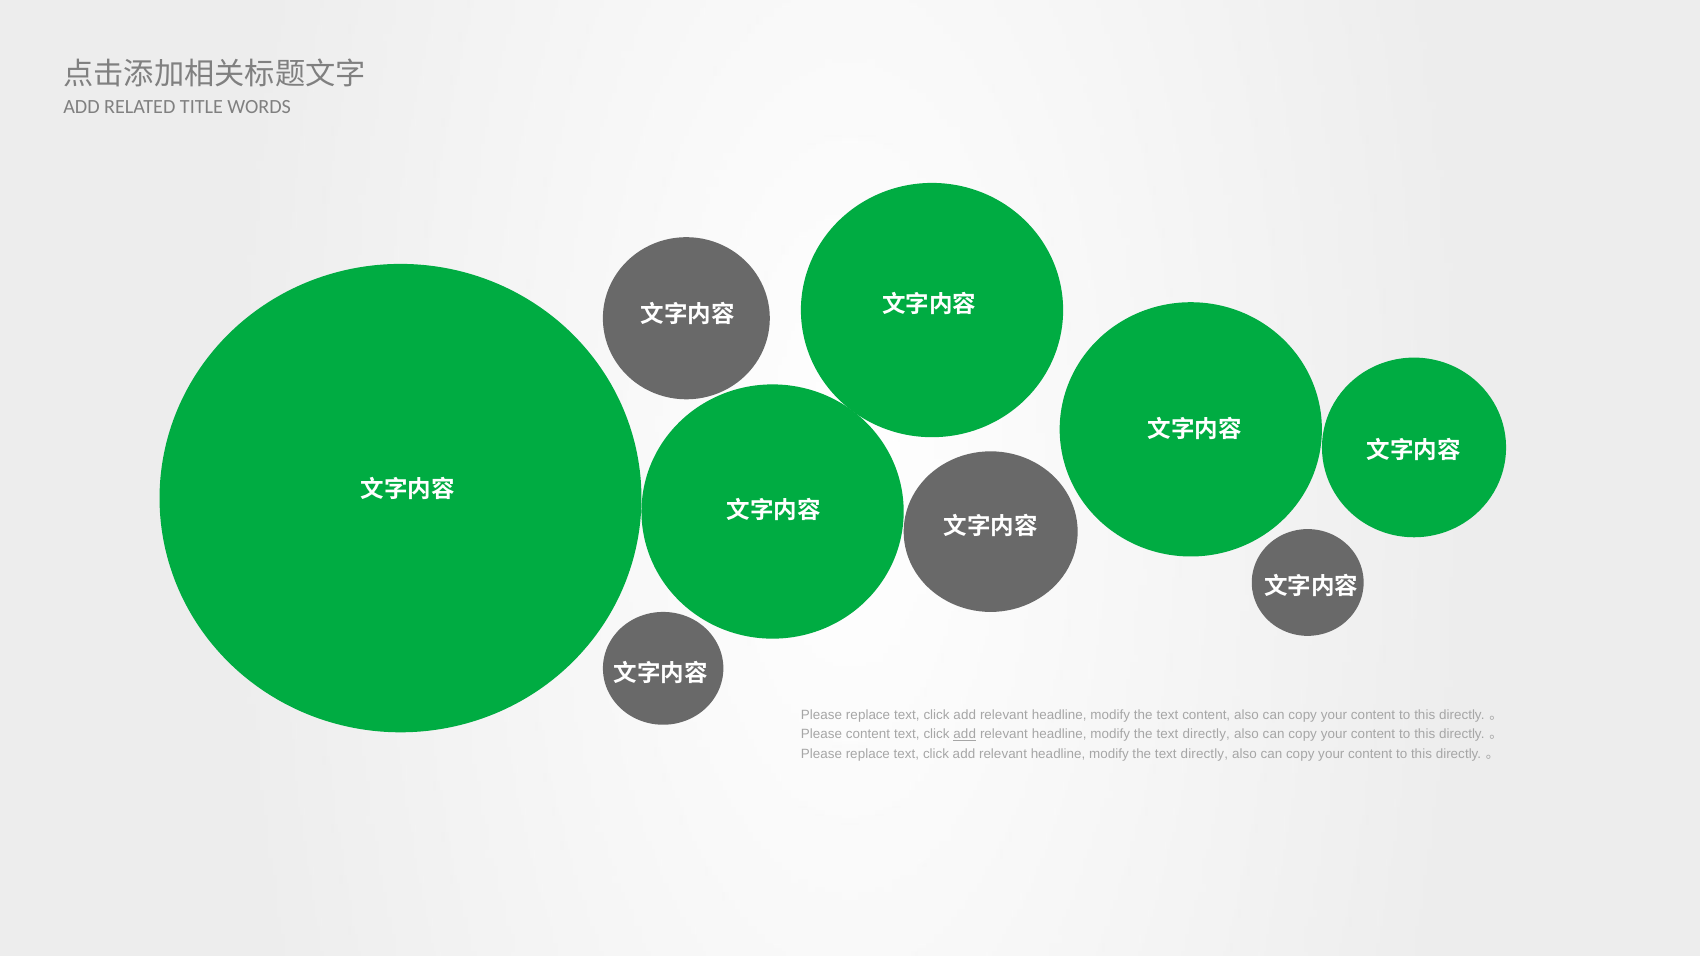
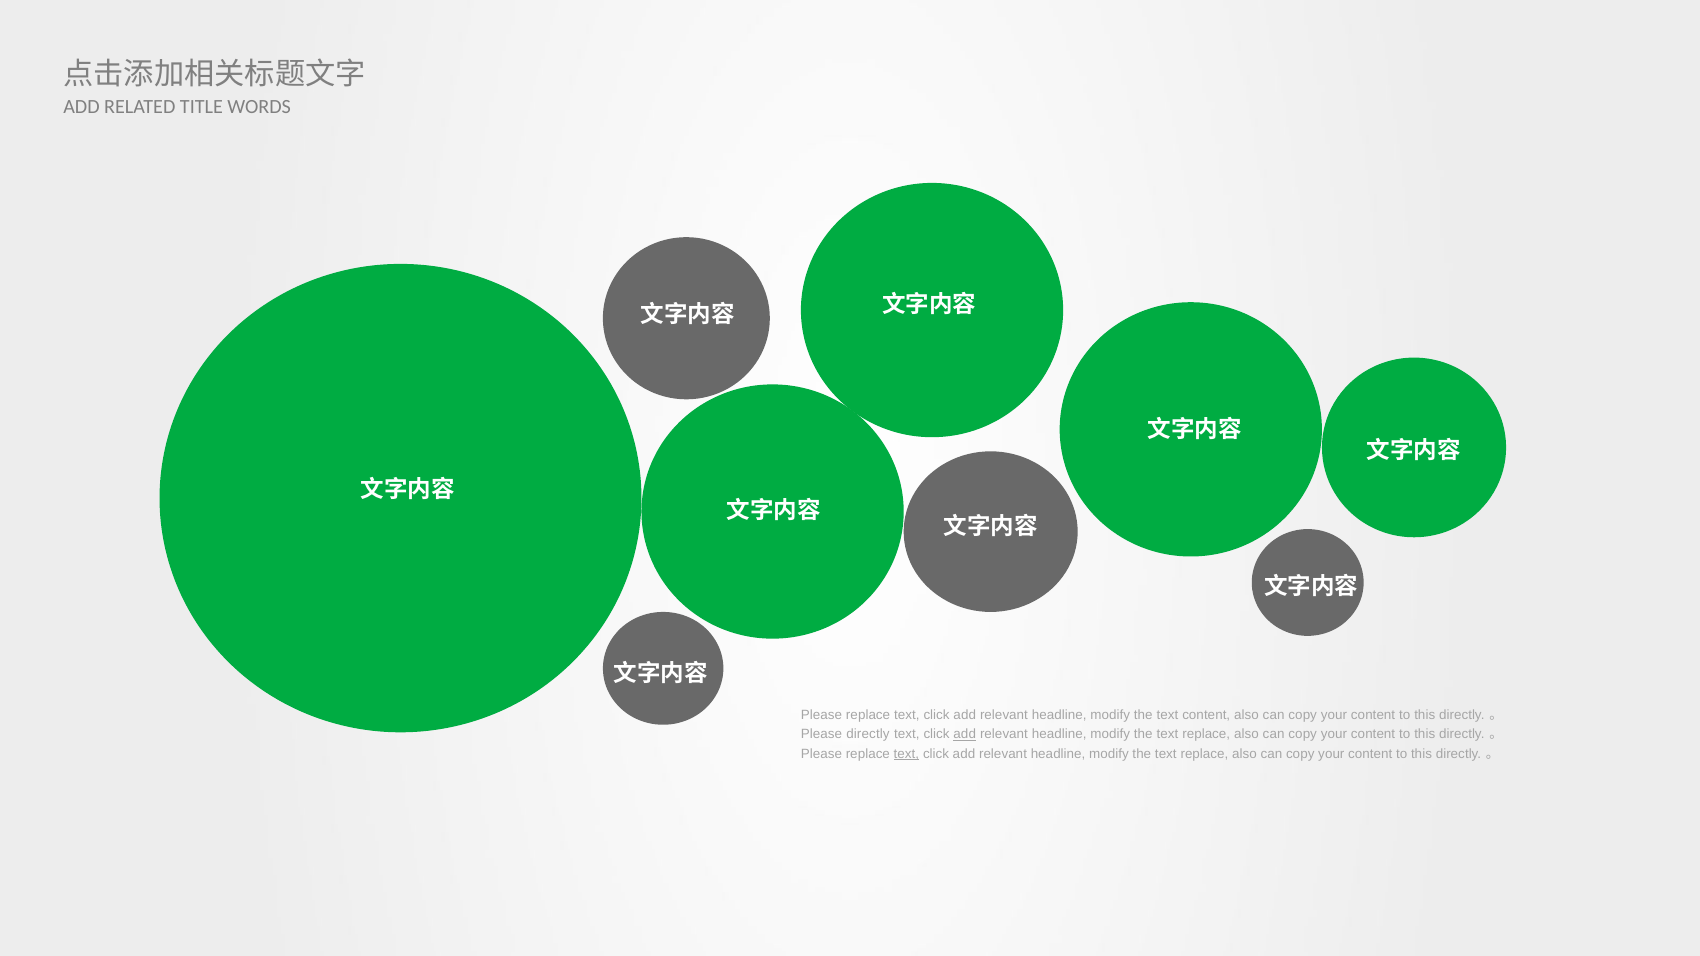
Please content: content -> directly (868, 735)
directly: directly -> replace (1206, 735)
text underline: none -> present (906, 754)
directly: directly -> replace (1204, 754)
